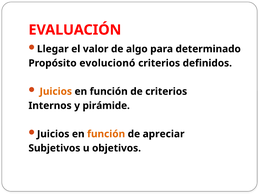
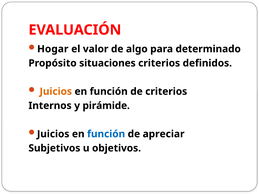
Llegar: Llegar -> Hogar (53, 49)
evolucionó: evolucionó -> situaciones (107, 63)
función colour: orange -> blue (106, 134)
